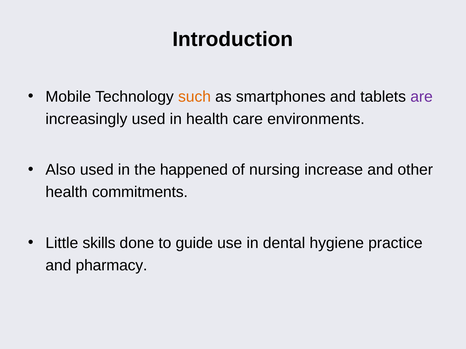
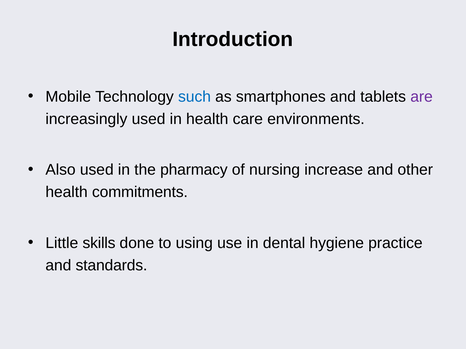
such colour: orange -> blue (195, 97)
happened: happened -> pharmacy (194, 170)
guide: guide -> using (194, 243)
pharmacy: pharmacy -> standards (112, 266)
